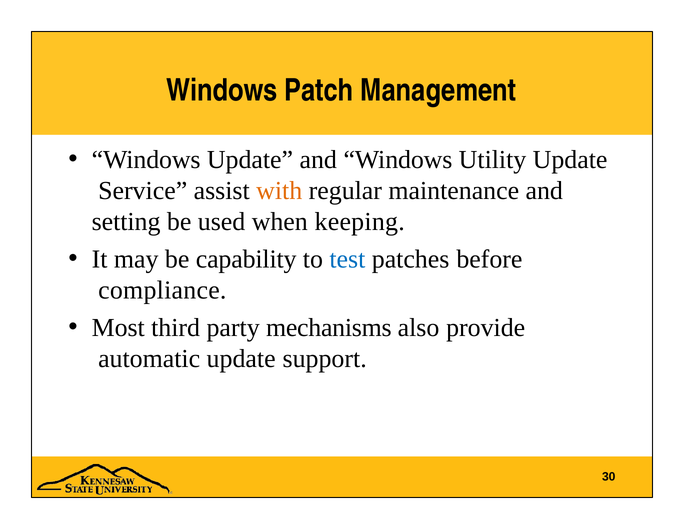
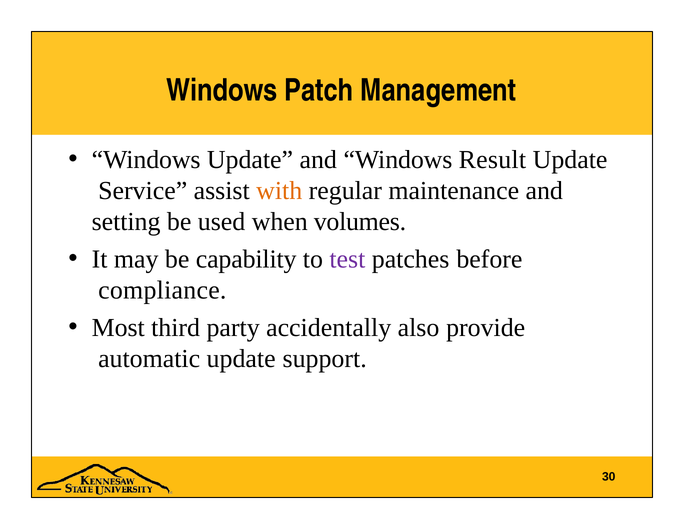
Utility: Utility -> Result (492, 159)
keeping: keeping -> volumes (360, 222)
test colour: blue -> purple (347, 259)
mechanisms: mechanisms -> accidentally (329, 327)
